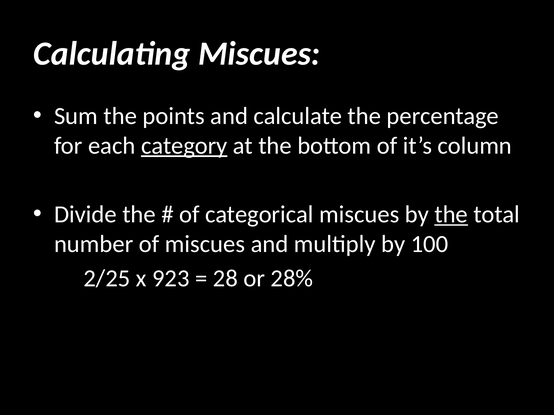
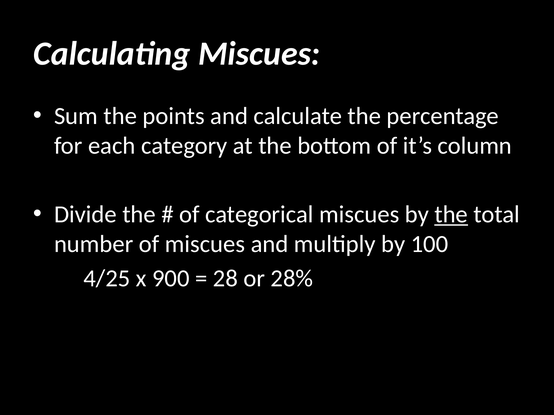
category underline: present -> none (184, 146)
2/25: 2/25 -> 4/25 (107, 279)
923: 923 -> 900 (171, 279)
